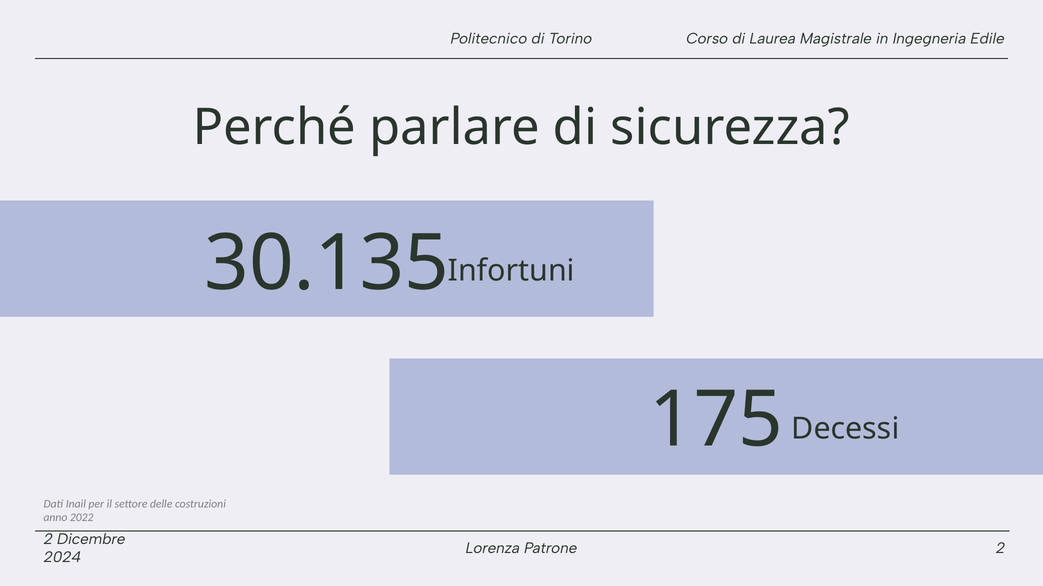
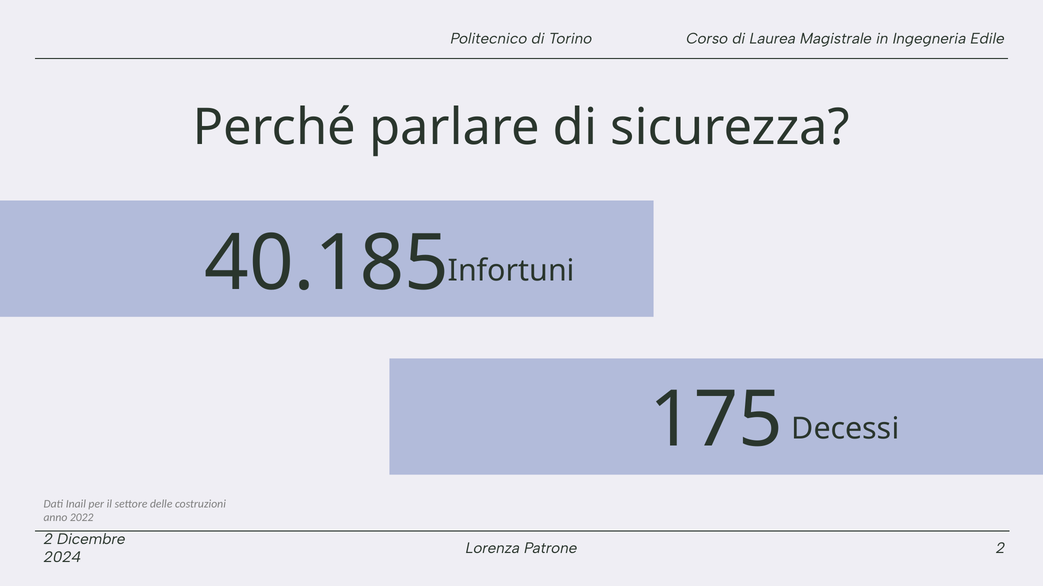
30.135: 30.135 -> 40.185 (327, 264)
